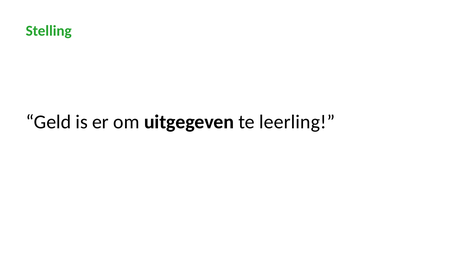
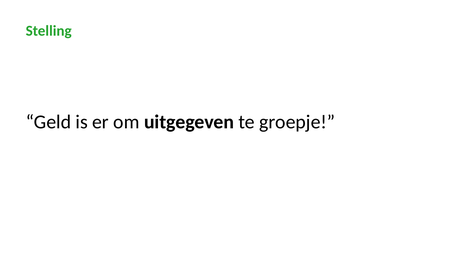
leerling: leerling -> groepje (297, 122)
